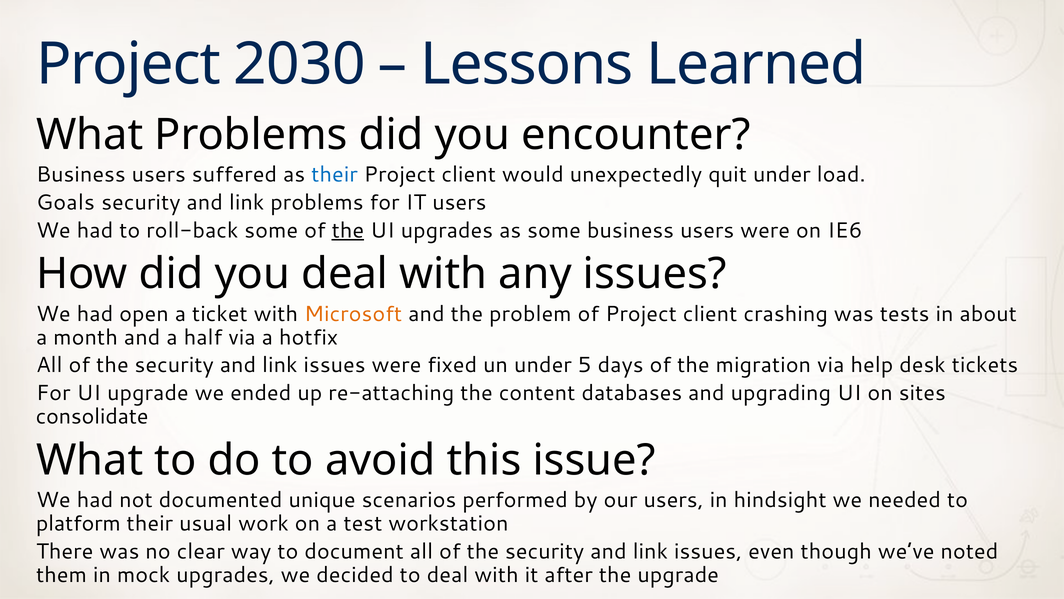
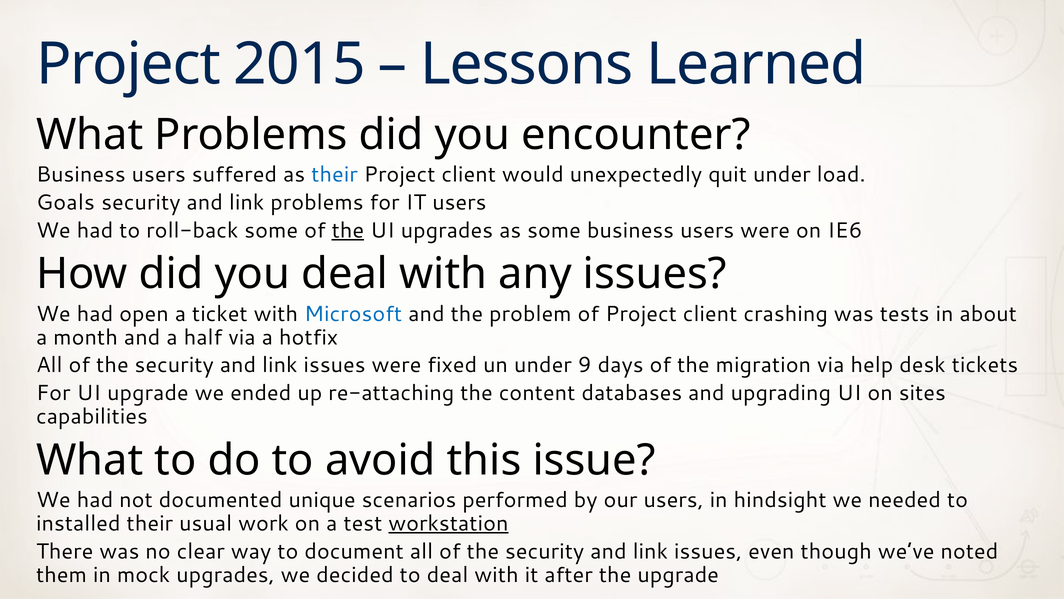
2030: 2030 -> 2015 (300, 64)
Microsoft colour: orange -> blue (353, 314)
5: 5 -> 9 (585, 365)
consolidate: consolidate -> capabilities (92, 416)
platform: platform -> installed (78, 523)
workstation underline: none -> present (448, 523)
